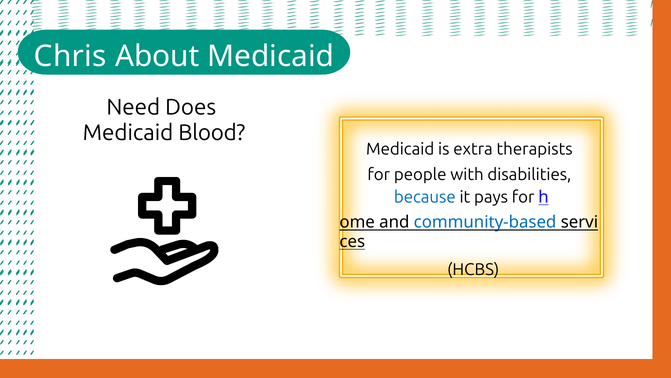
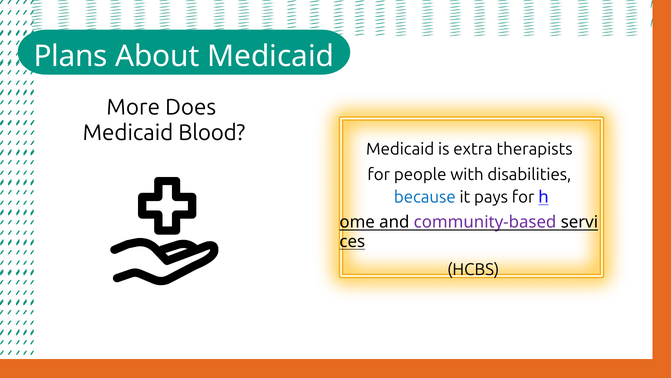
Chris: Chris -> Plans (71, 56)
Need: Need -> More (133, 107)
community-based colour: blue -> purple (485, 222)
